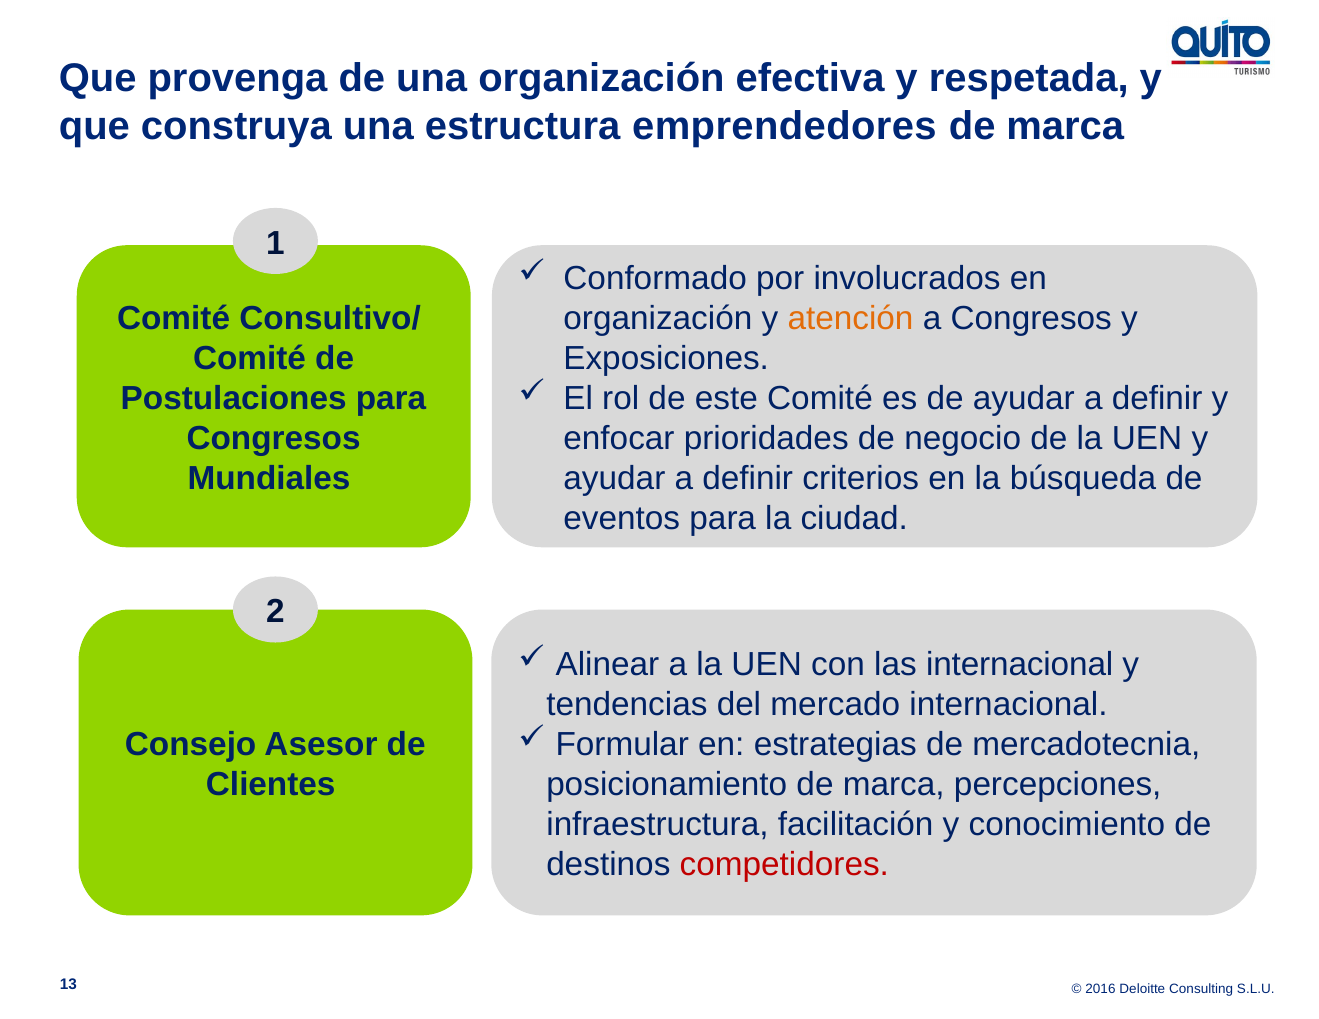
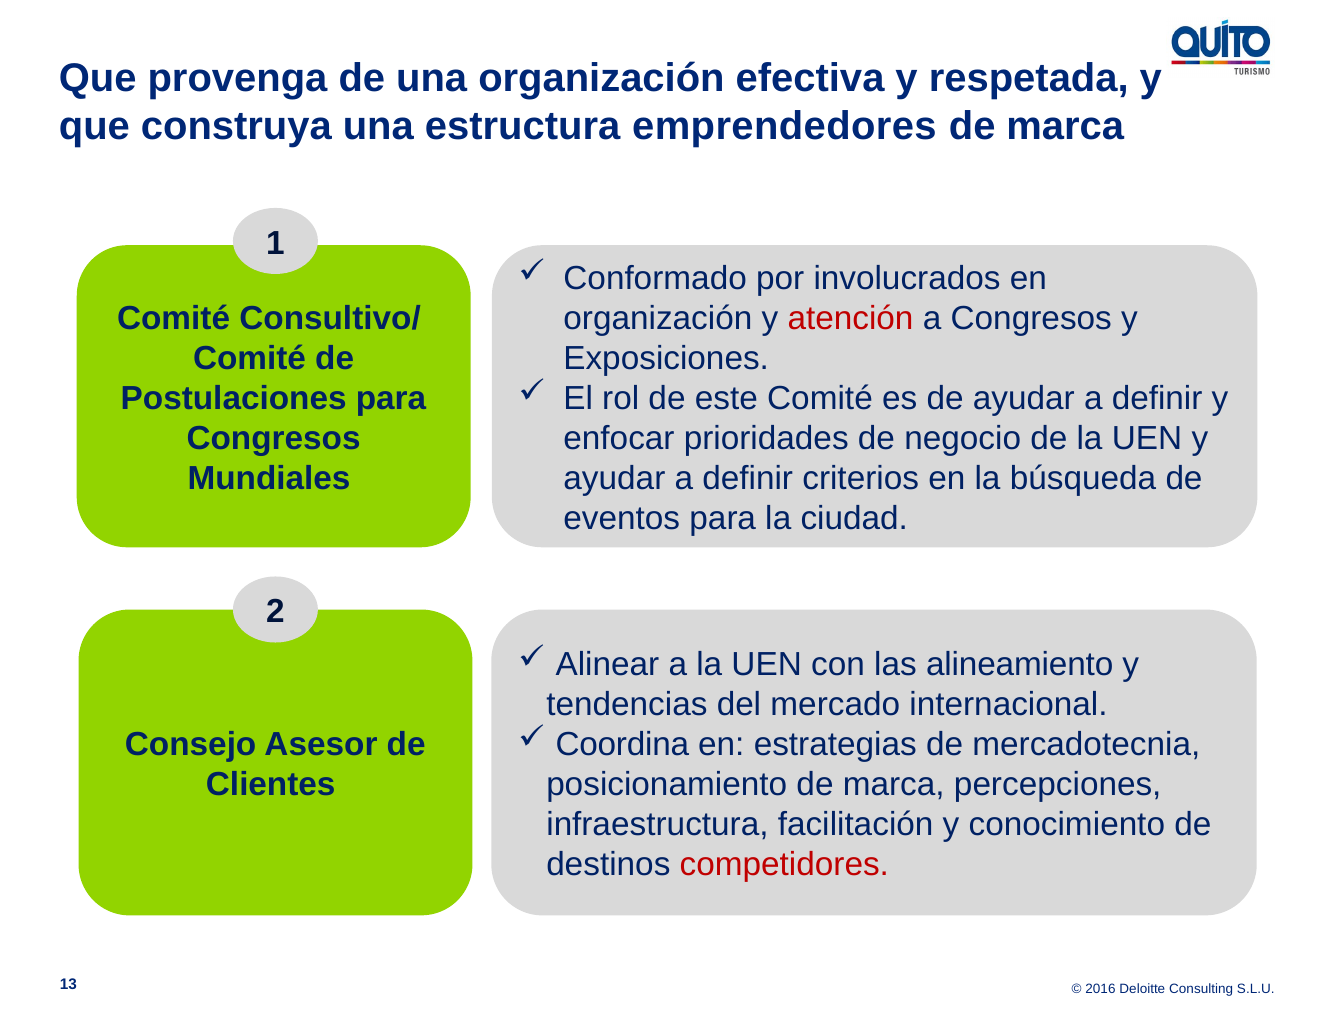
atención colour: orange -> red (851, 319)
las internacional: internacional -> alineamiento (1020, 665)
Formular: Formular -> Coordina (622, 745)
